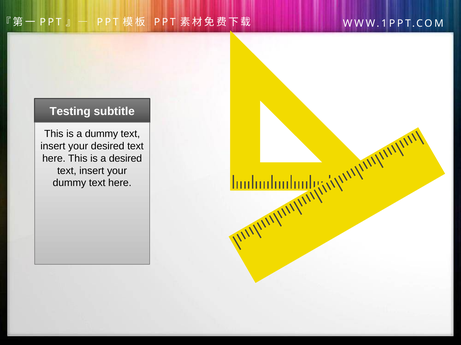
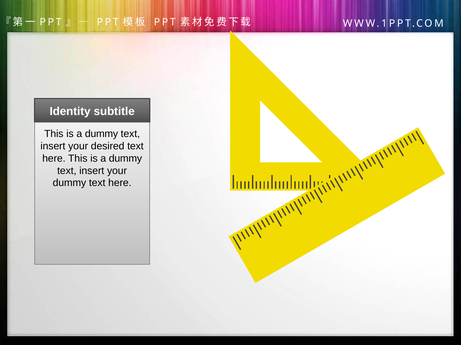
Testing: Testing -> Identity (70, 111)
desired: desired -> dummy (125, 159)
